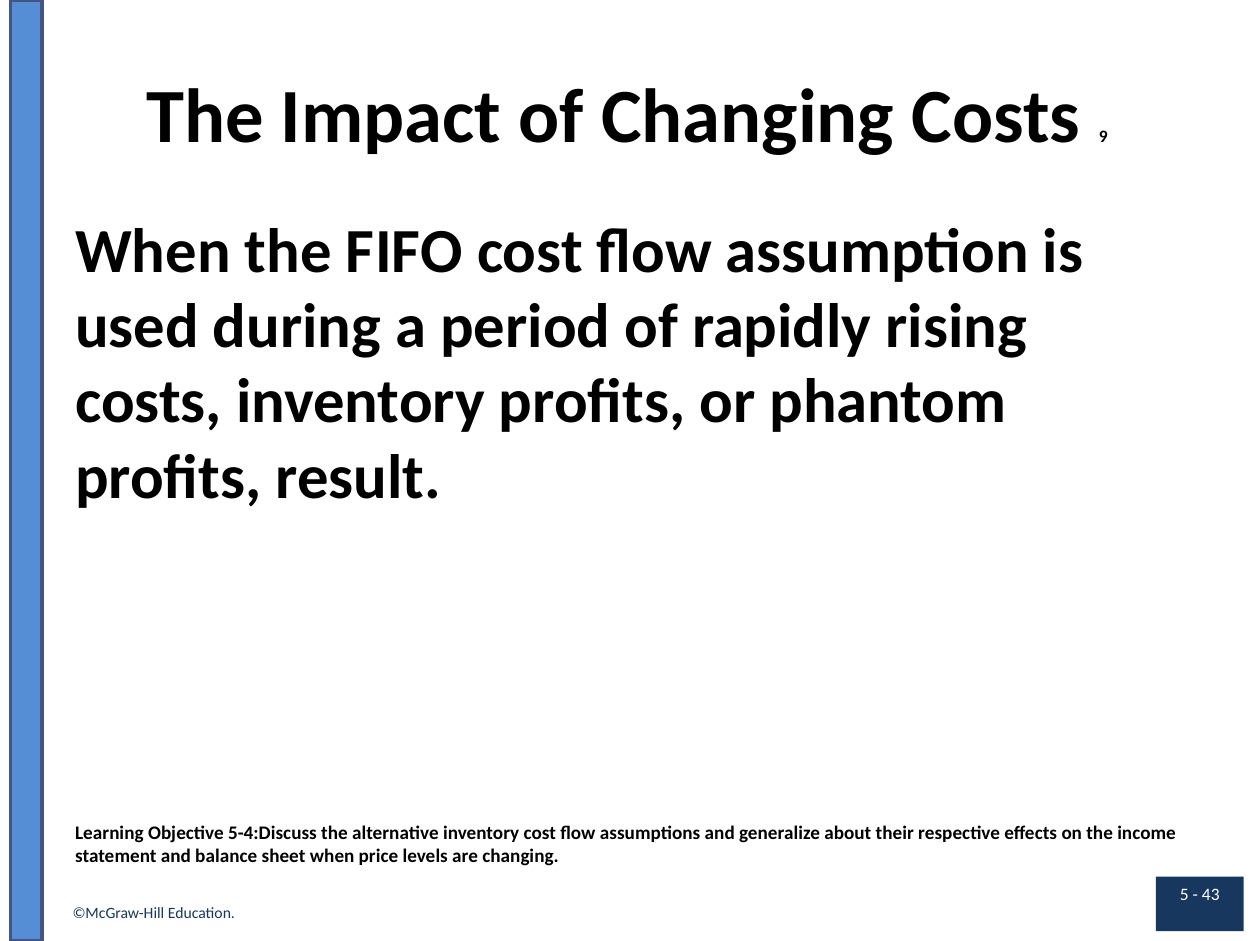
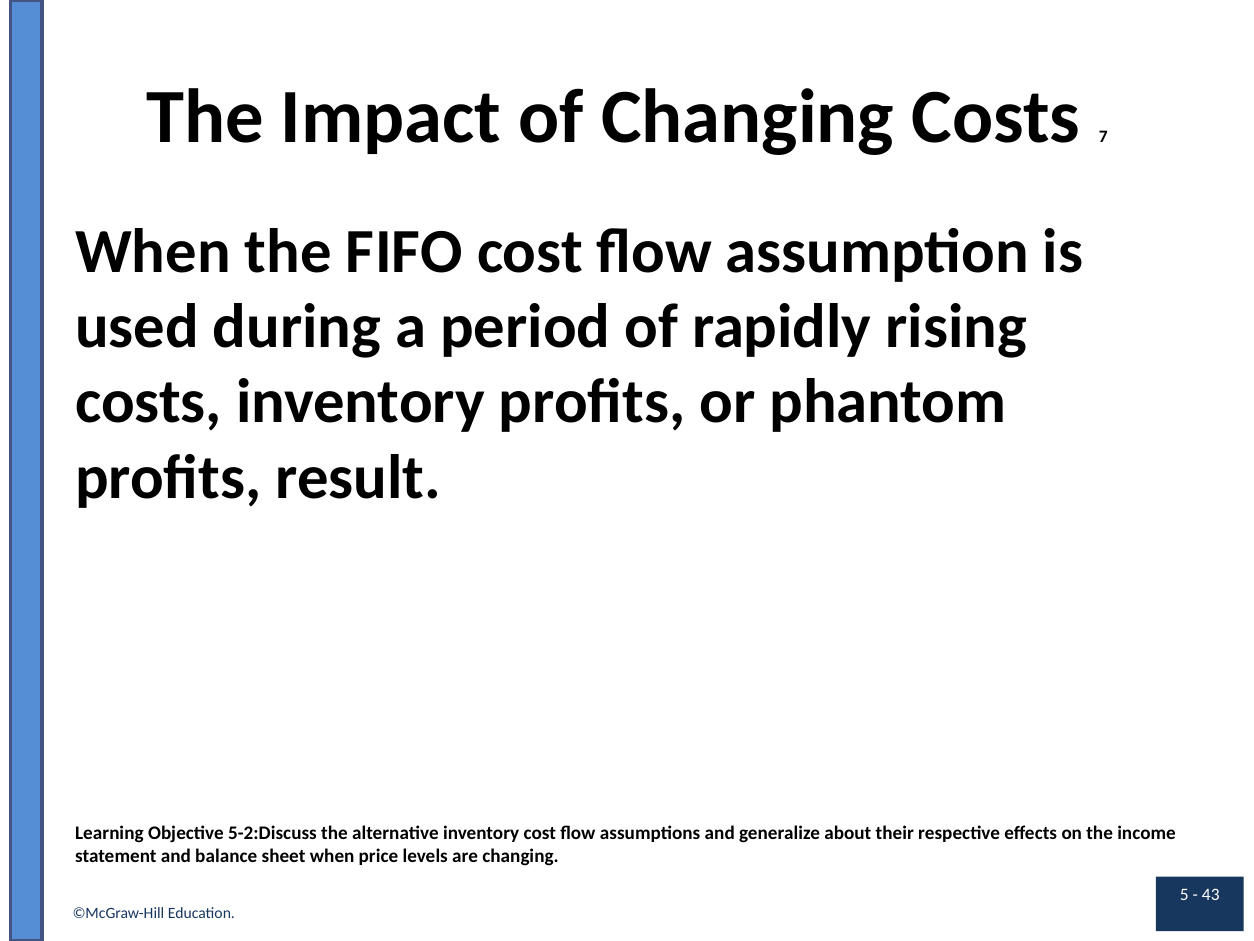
9: 9 -> 7 (1103, 137)
5-4:Discuss: 5-4:Discuss -> 5-2:Discuss (272, 833)
